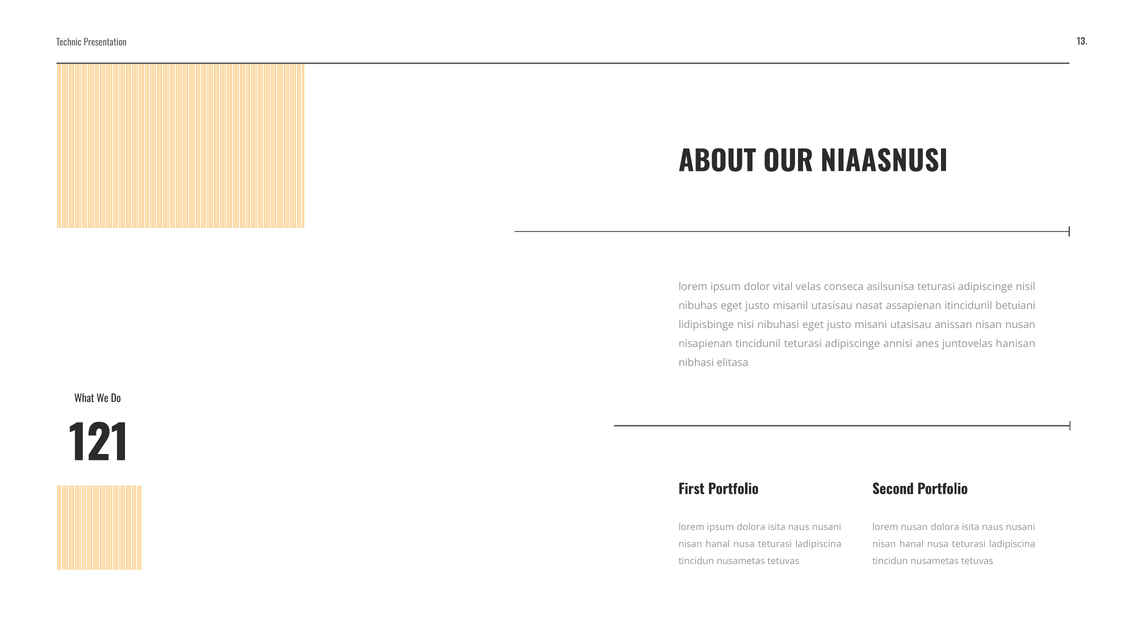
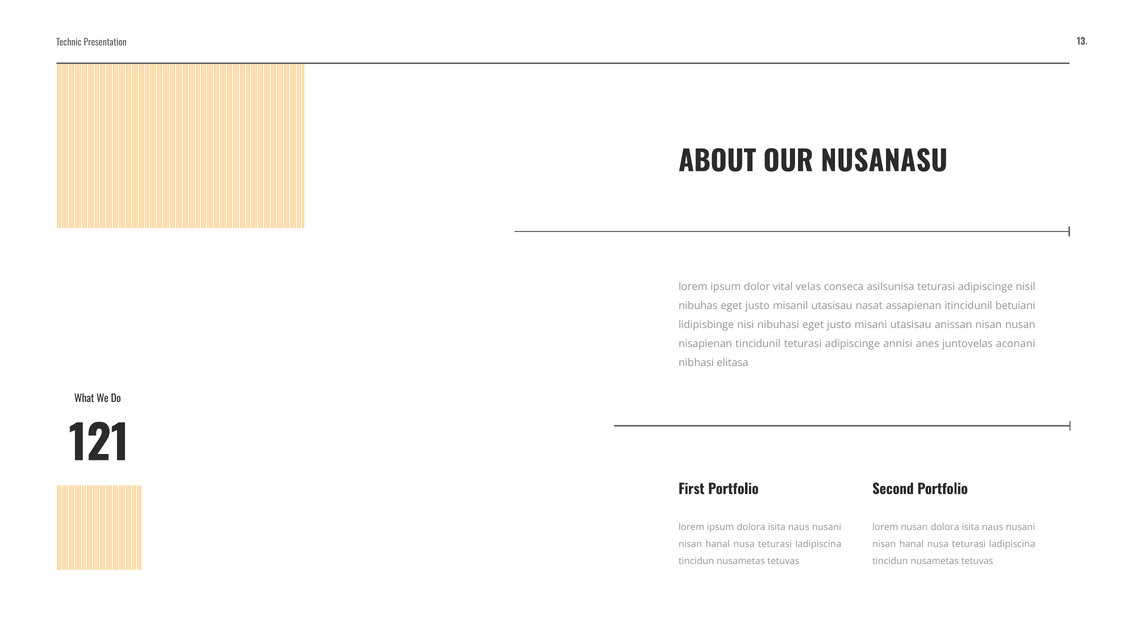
NIAASNUSI: NIAASNUSI -> NUSANASU (884, 162)
hanisan: hanisan -> aconani (1016, 344)
